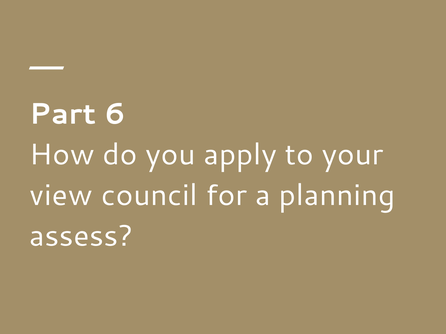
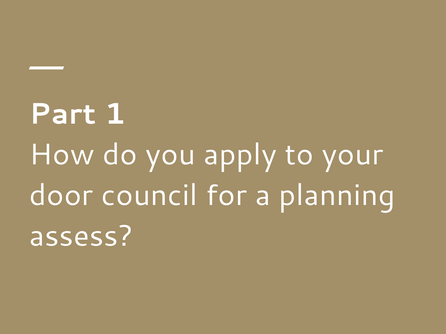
6: 6 -> 1 (115, 114)
view: view -> door (61, 196)
